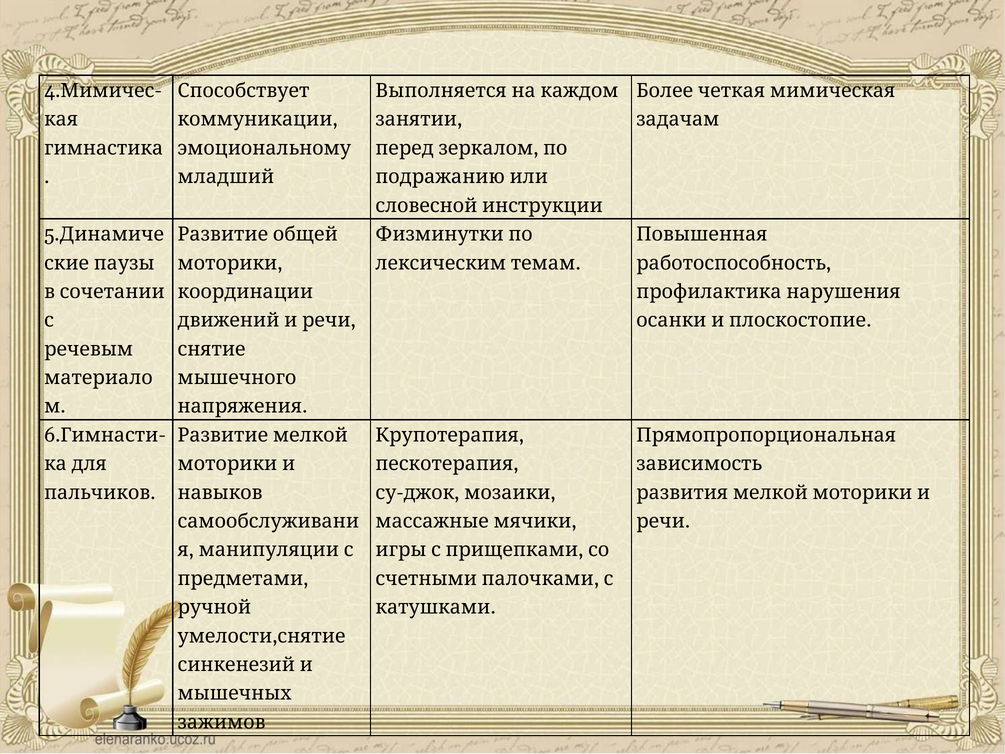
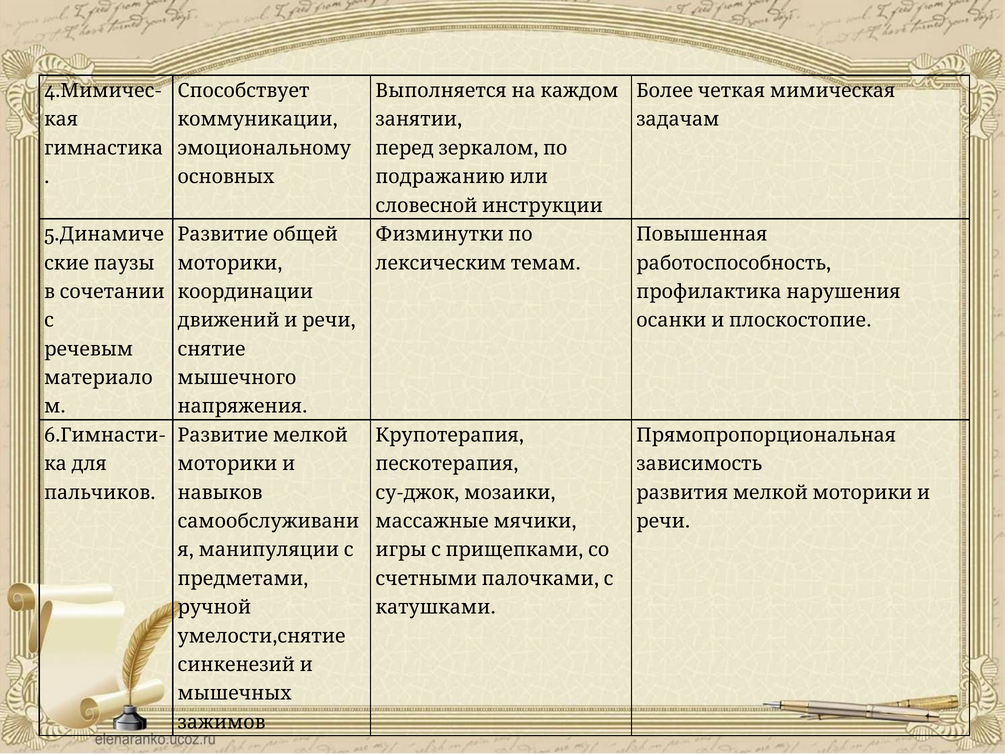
младший: младший -> основных (226, 177)
